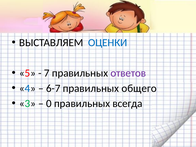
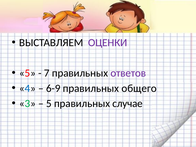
ОЦЕНКИ colour: blue -> purple (108, 43)
6-7: 6-7 -> 6-9 (53, 88)
0: 0 -> 5 (49, 103)
всегда: всегда -> случае (128, 103)
